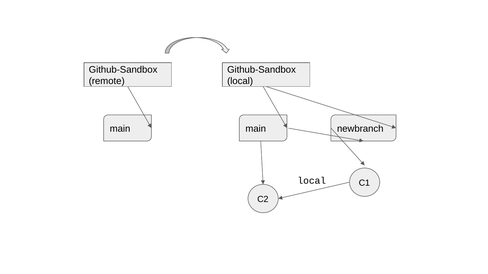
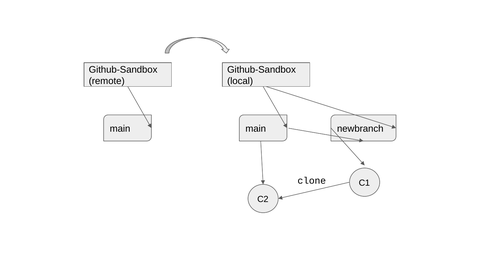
local: local -> clone (312, 181)
